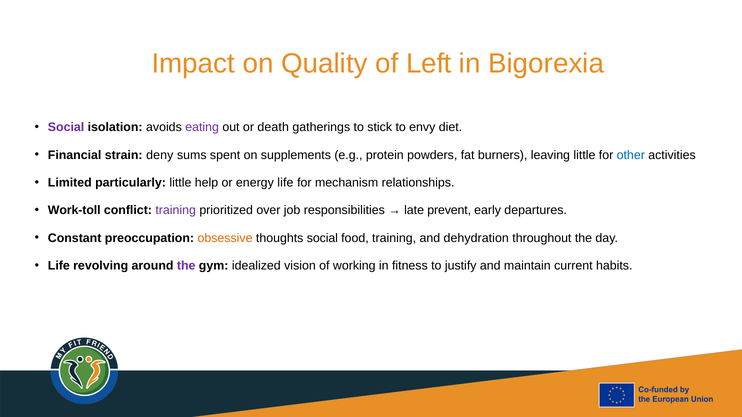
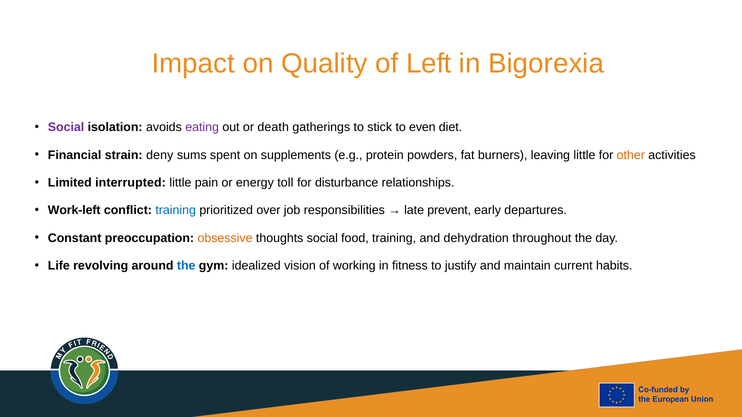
envy: envy -> even (422, 127)
other colour: blue -> orange (631, 155)
particularly: particularly -> interrupted (130, 183)
help: help -> pain (206, 183)
energy life: life -> toll (285, 183)
mechanism: mechanism -> disturbance (347, 183)
Work-toll: Work-toll -> Work-left (74, 211)
training colour: purple -> blue (176, 211)
the colour: purple -> blue (186, 266)
